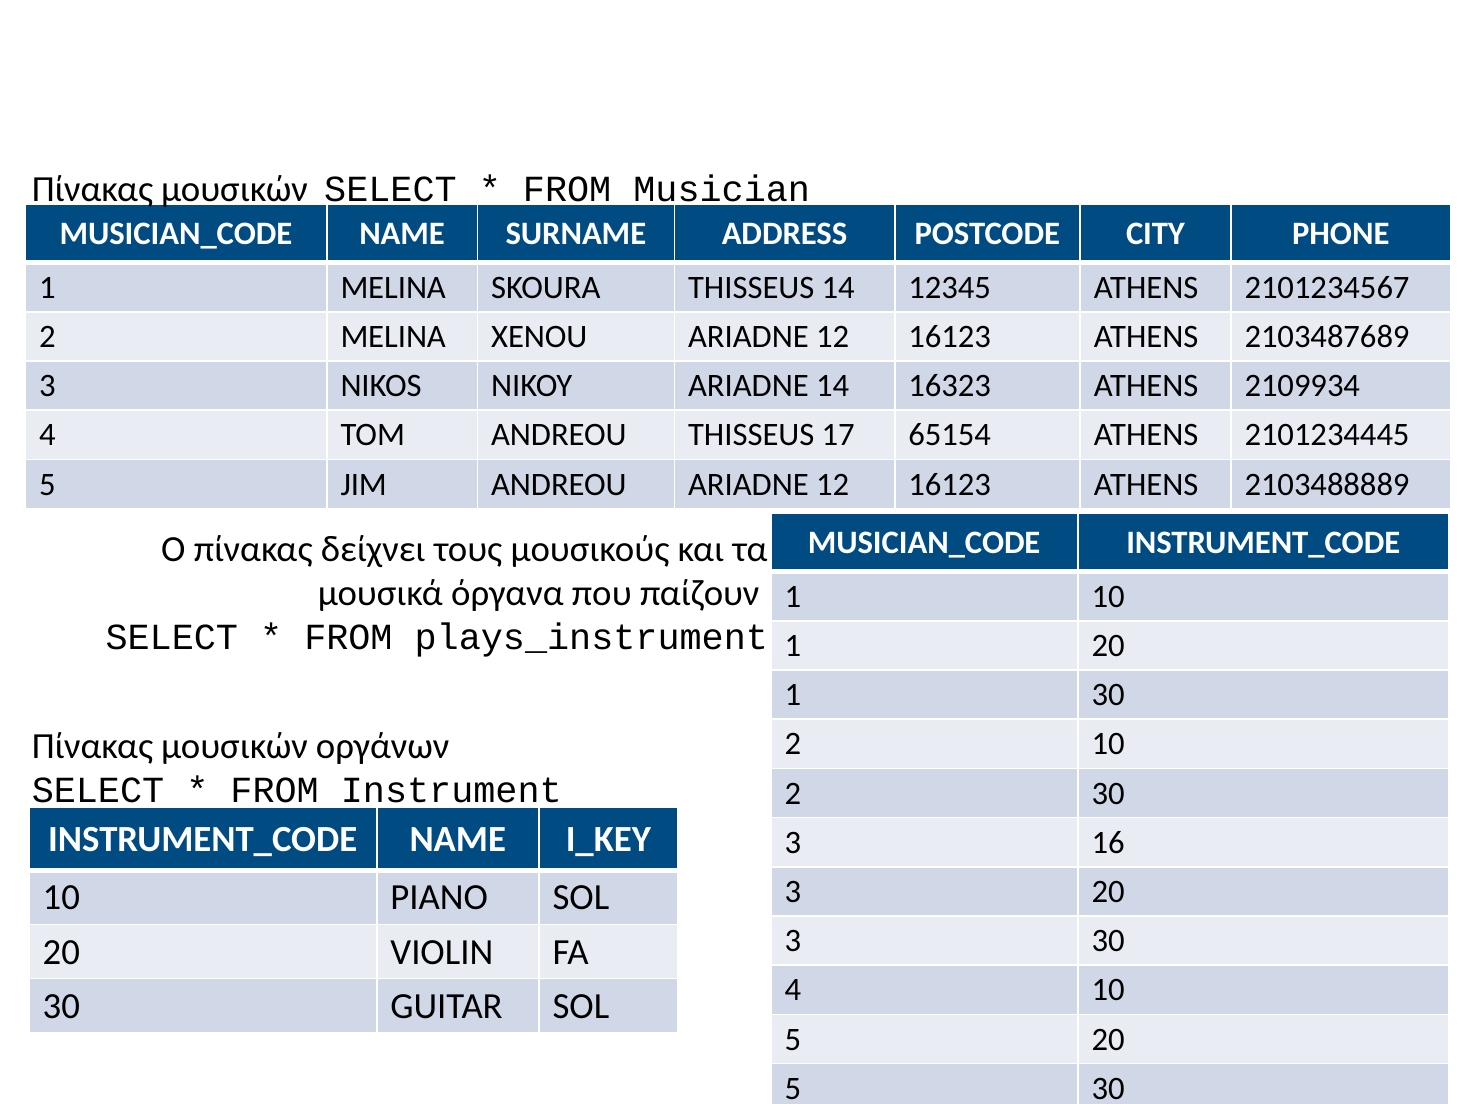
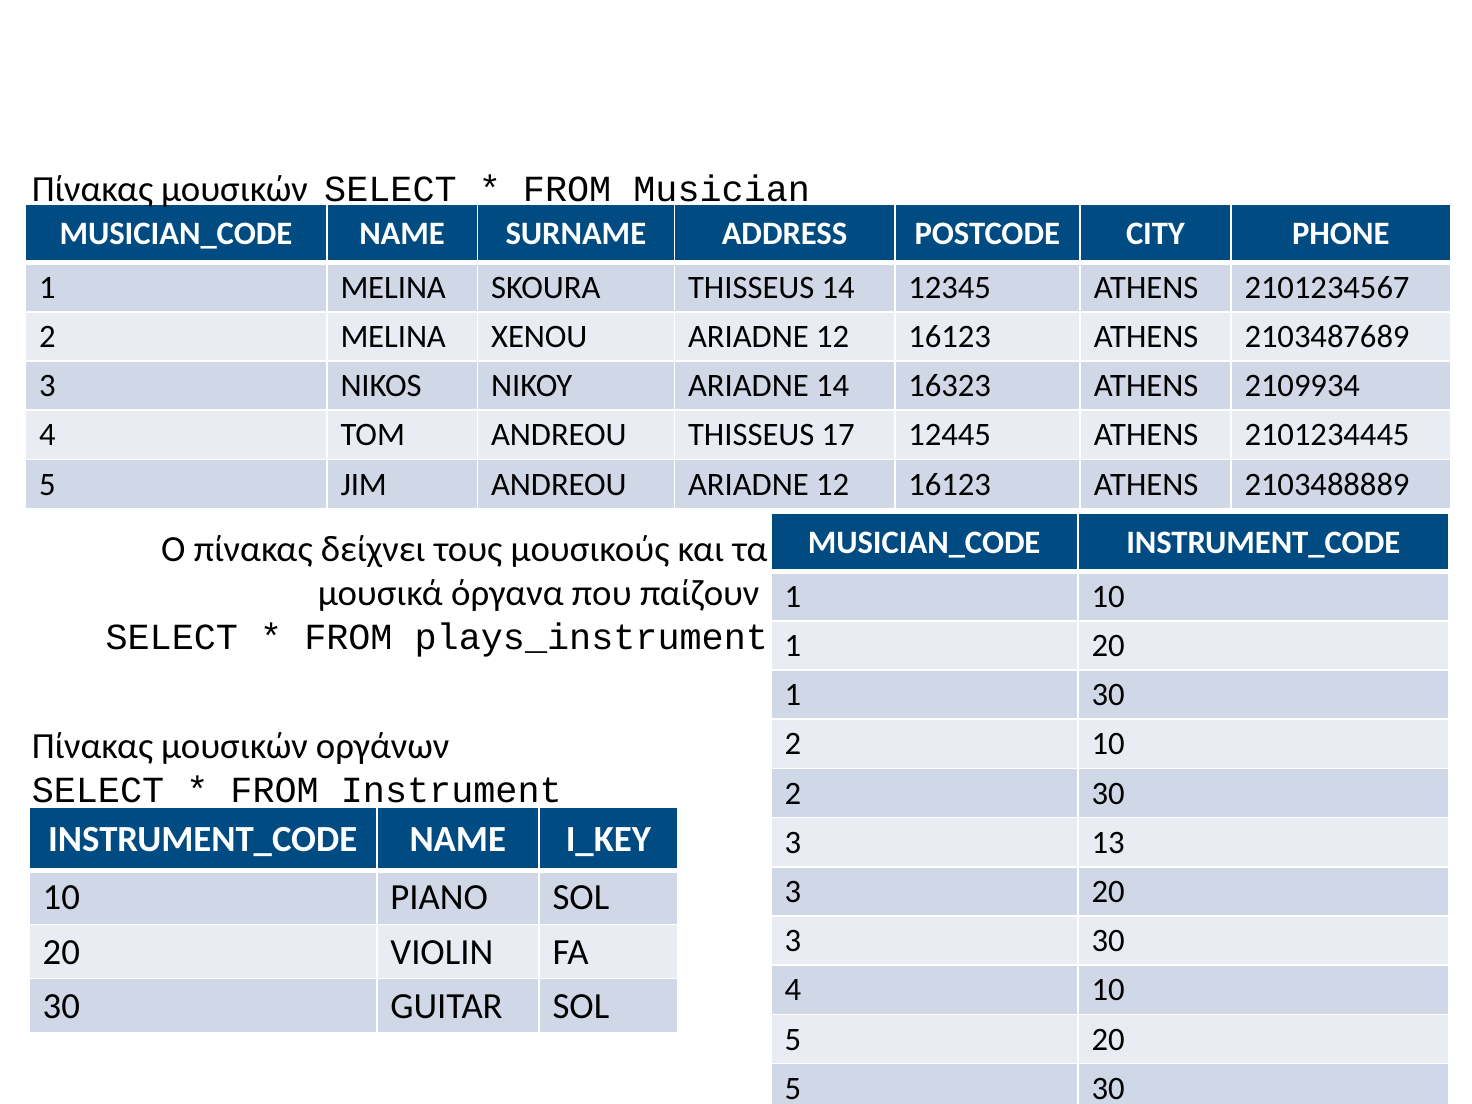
65154: 65154 -> 12445 (950, 435)
16: 16 -> 13 (1108, 843)
